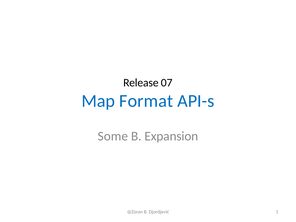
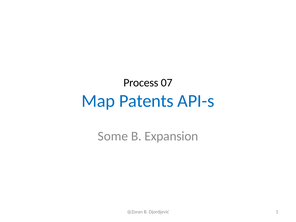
Release: Release -> Process (141, 83)
Format: Format -> Patents (146, 101)
